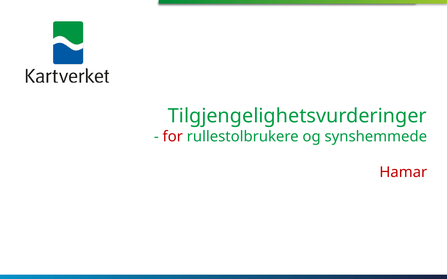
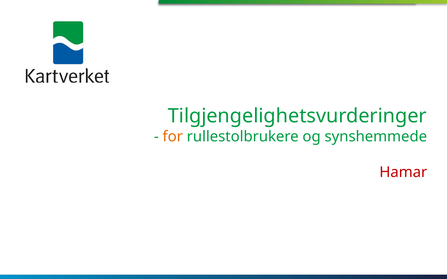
for colour: red -> orange (173, 137)
